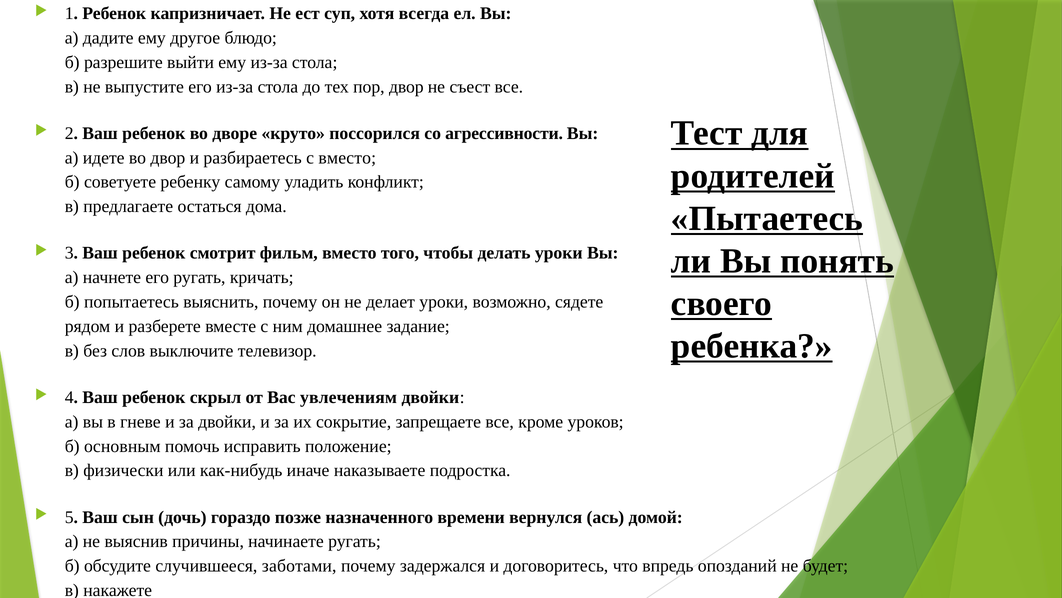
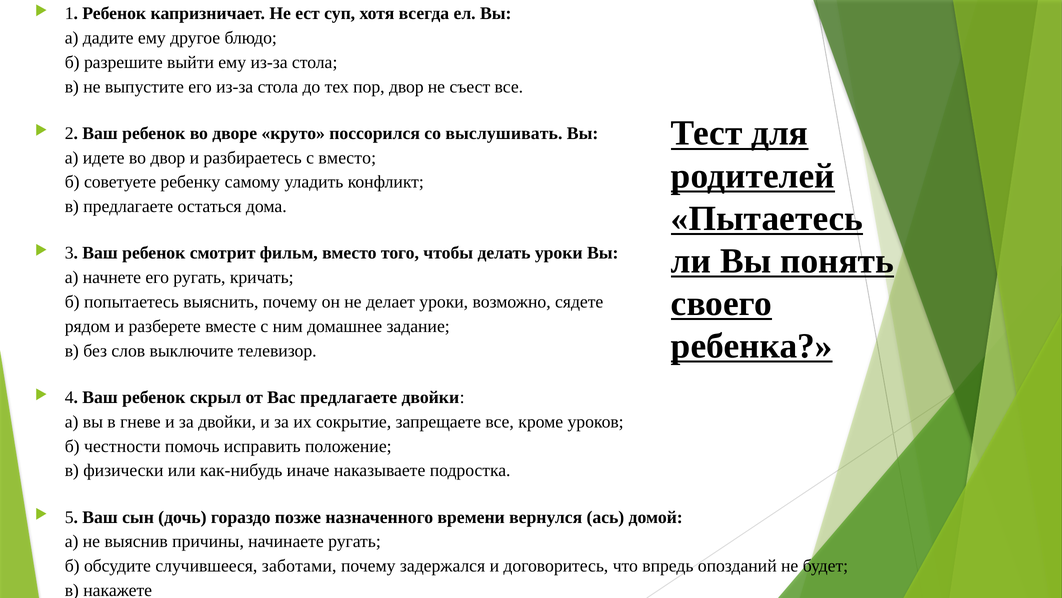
агрессивности: агрессивности -> выслушивать (504, 133)
Вас увлечениям: увлечениям -> предлагаете (349, 397)
основным: основным -> честности (122, 446)
